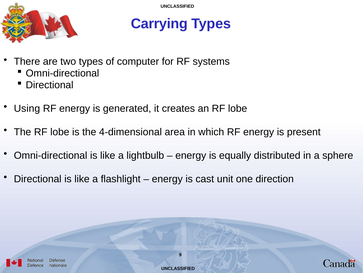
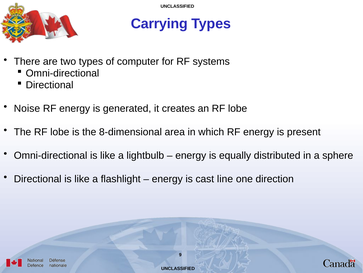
Using: Using -> Noise (27, 108)
4-dimensional: 4-dimensional -> 8-dimensional (130, 132)
unit: unit -> line (225, 178)
